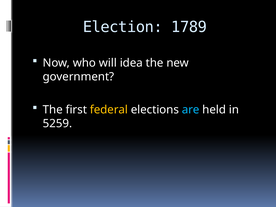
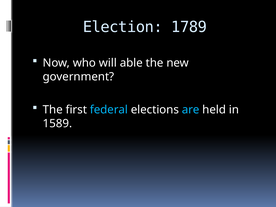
idea: idea -> able (131, 63)
federal colour: yellow -> light blue (109, 110)
5259: 5259 -> 1589 (57, 123)
